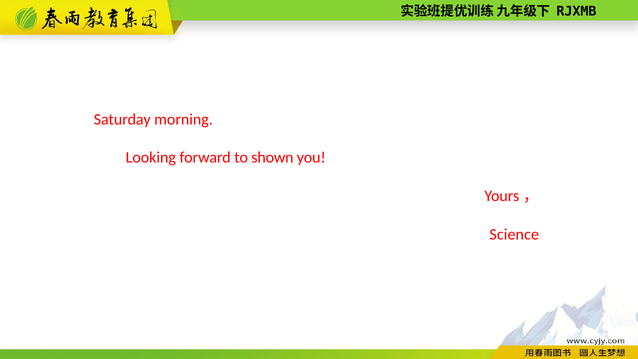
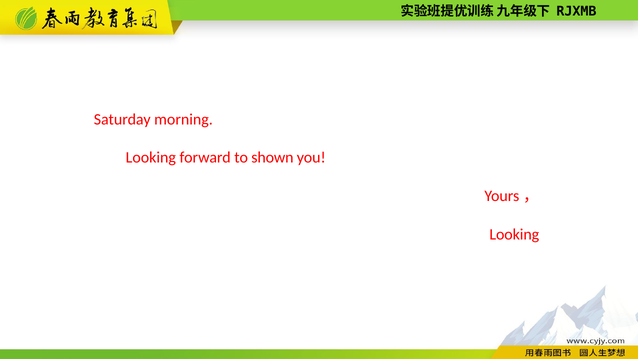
Science: Science -> Looking (514, 234)
